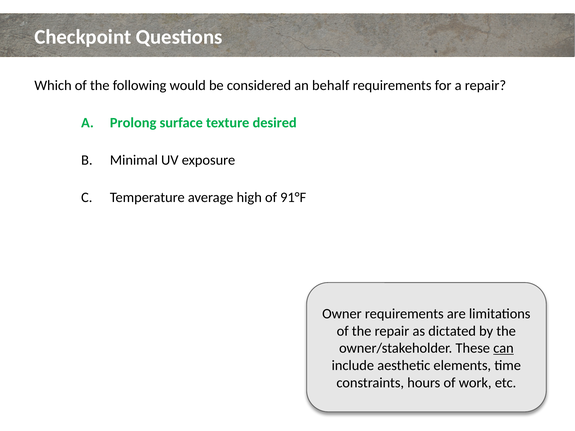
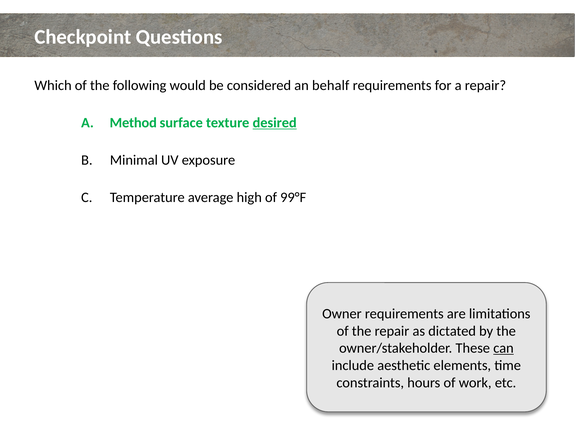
Prolong: Prolong -> Method (133, 123)
desired underline: none -> present (275, 123)
91°F: 91°F -> 99°F (293, 198)
